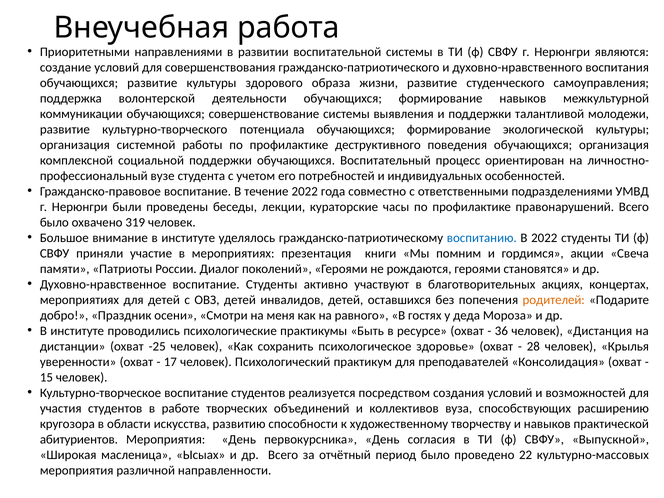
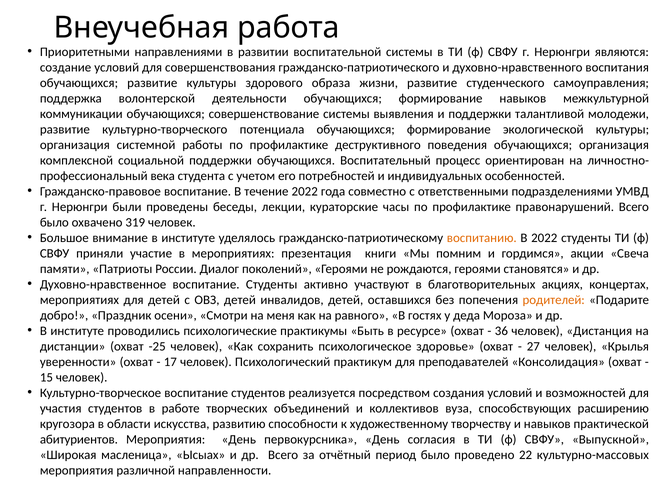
вузе: вузе -> века (163, 176)
воспитанию colour: blue -> orange (482, 238)
28: 28 -> 27 (533, 346)
